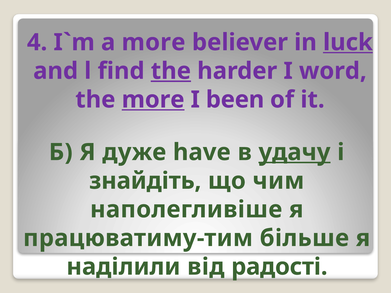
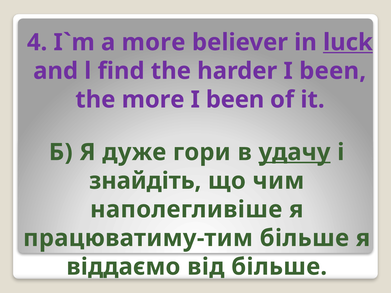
the underline: present -> none (171, 71)
harder I word: word -> been (333, 71)
more underline: present -> none (153, 100)
have: have -> гори (202, 152)
наділили: наділили -> віддаємо (123, 267)
від радості: радості -> більше (279, 267)
